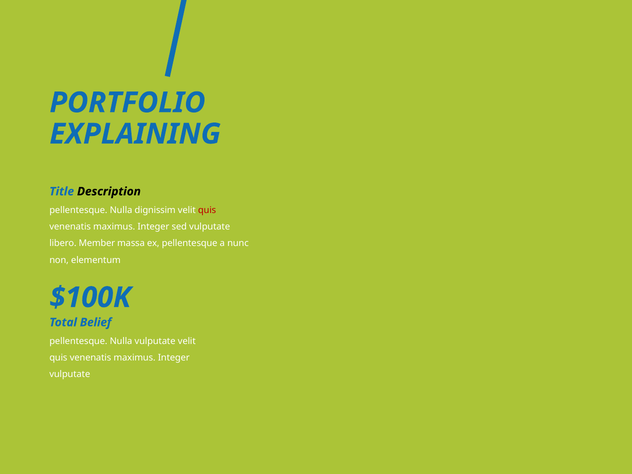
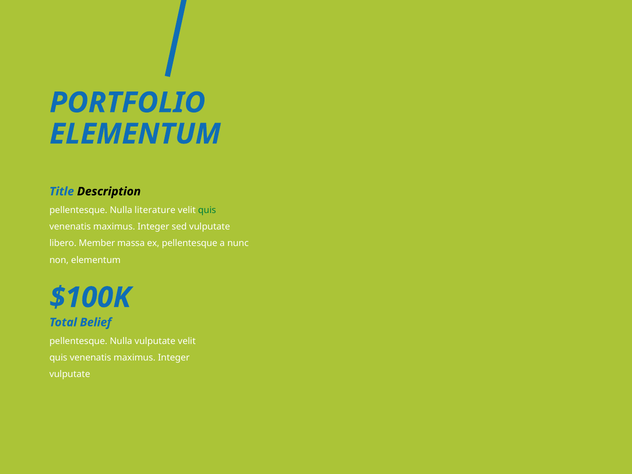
EXPLAINING: EXPLAINING -> ELEMENTUM (135, 134)
dignissim: dignissim -> literature (155, 210)
quis colour: red -> green (207, 210)
